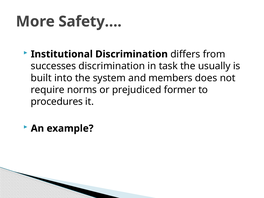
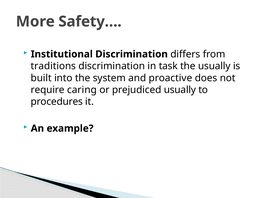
successes: successes -> traditions (53, 66)
members: members -> proactive (170, 78)
norms: norms -> caring (82, 90)
prejudiced former: former -> usually (180, 90)
